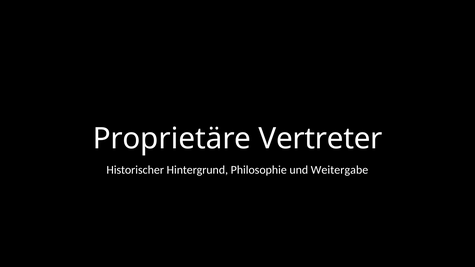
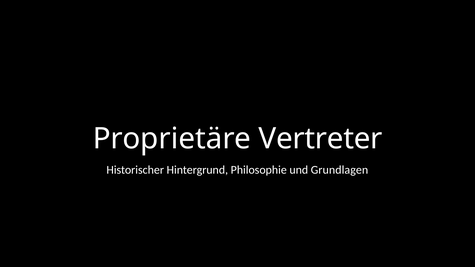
Weitergabe: Weitergabe -> Grundlagen (340, 170)
